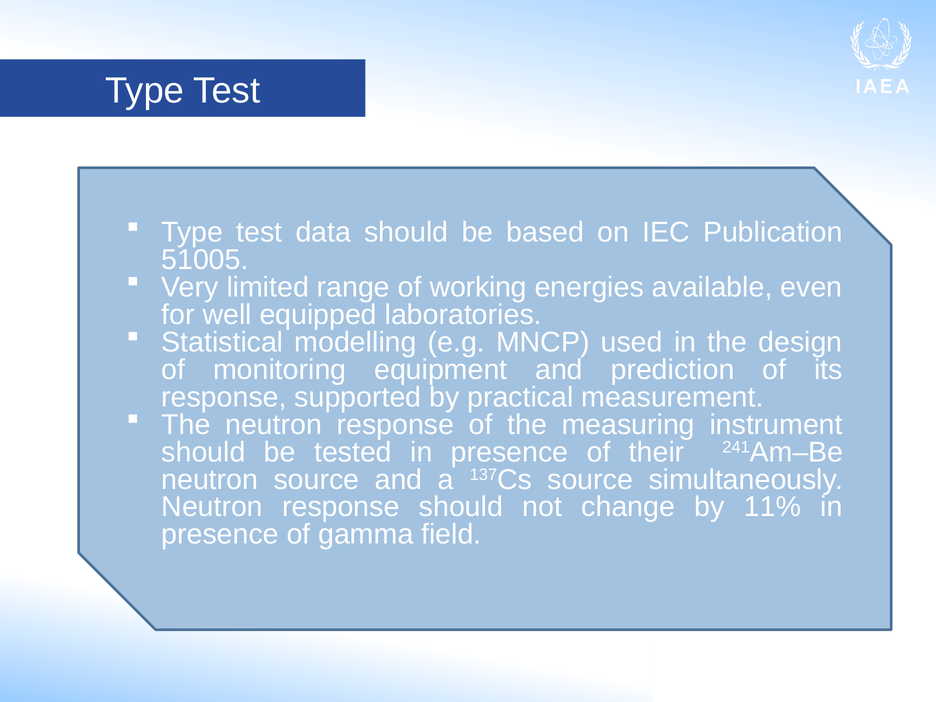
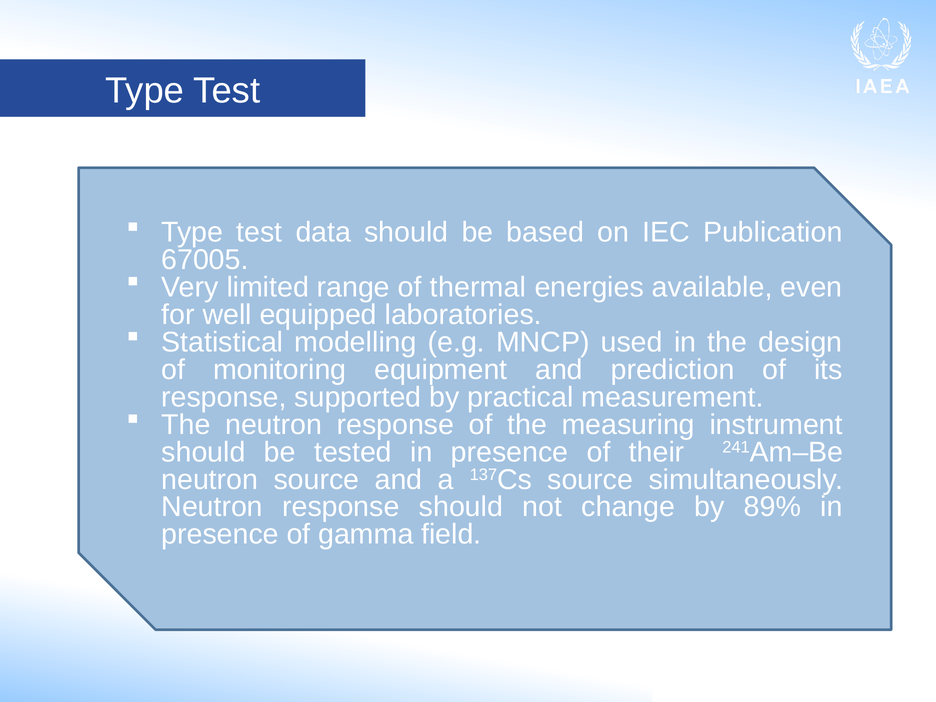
51005: 51005 -> 67005 (205, 260)
working: working -> thermal (478, 287)
11%: 11% -> 89% (772, 507)
